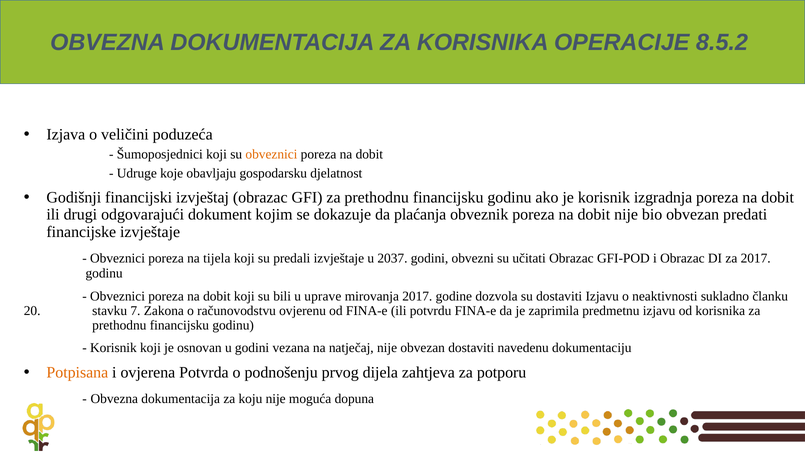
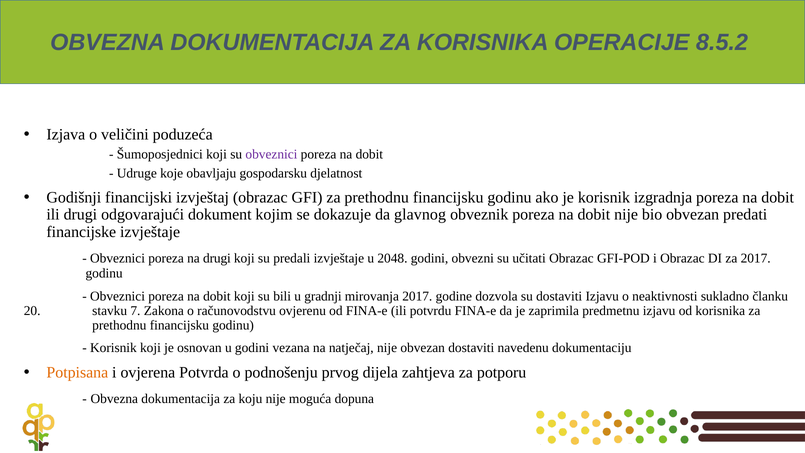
obveznici colour: orange -> purple (271, 154)
plaćanja: plaćanja -> glavnog (420, 215)
na tijela: tijela -> drugi (217, 258)
2037: 2037 -> 2048 (392, 258)
uprave: uprave -> gradnji (323, 296)
